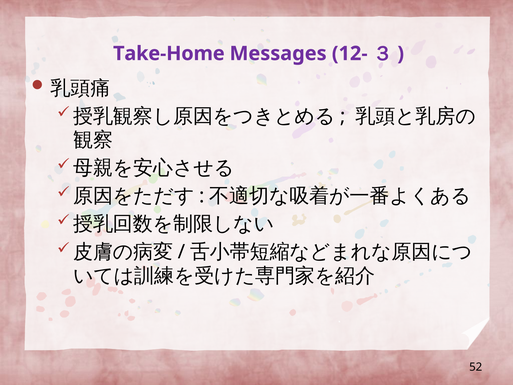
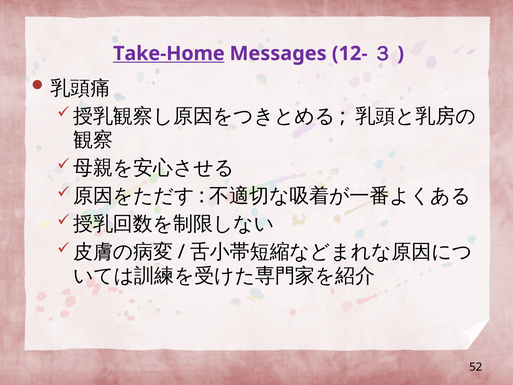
Take-Home underline: none -> present (169, 53)
